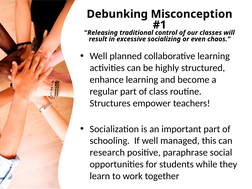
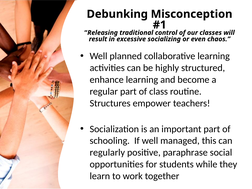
research: research -> regularly (107, 152)
